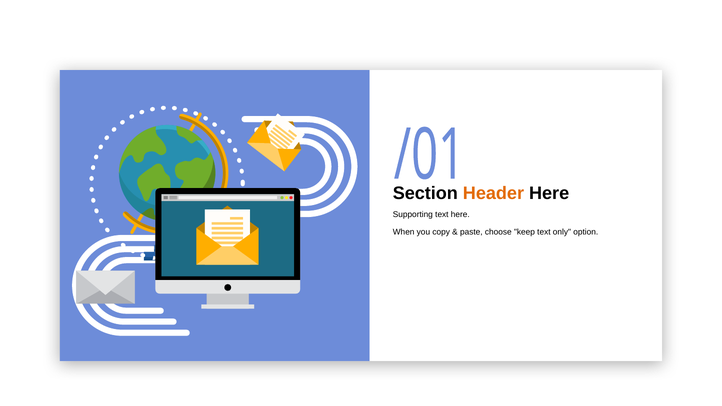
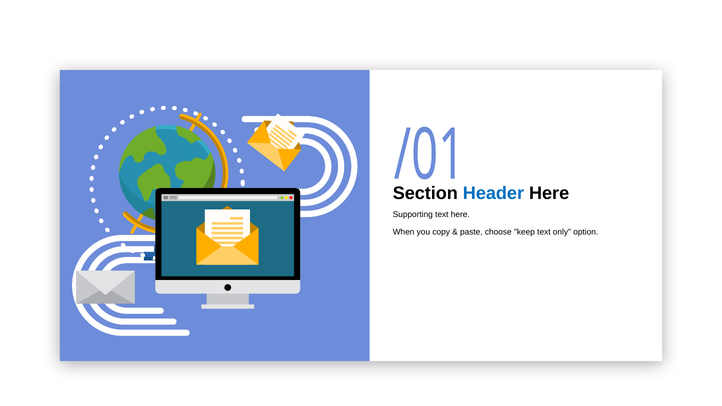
Header colour: orange -> blue (493, 194)
